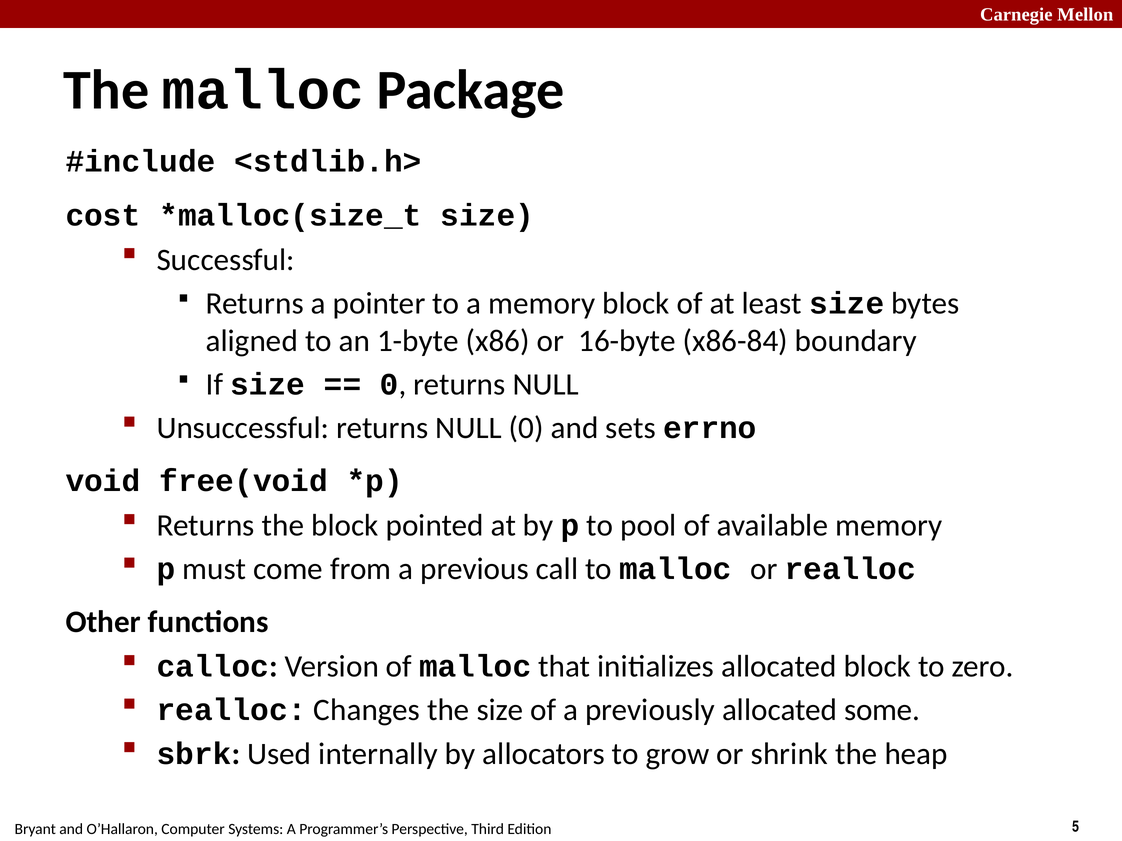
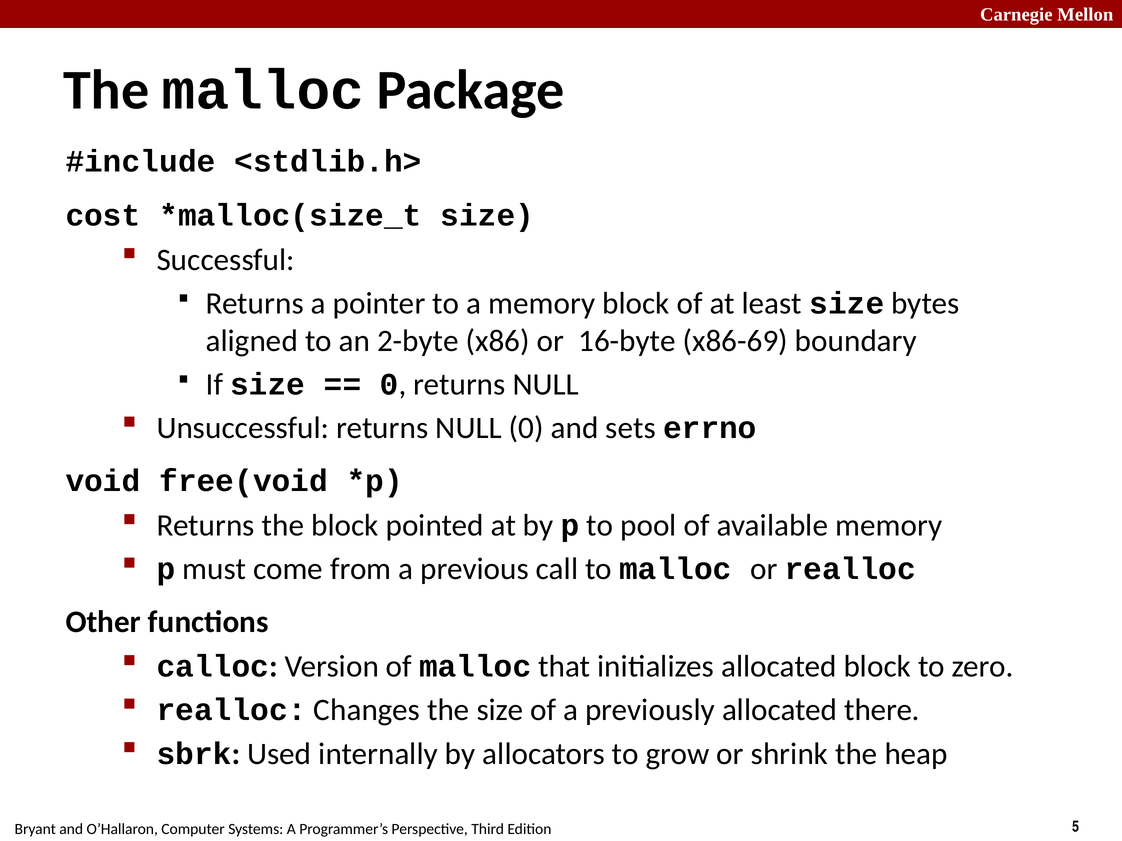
1-byte: 1-byte -> 2-byte (418, 341)
x86-84: x86-84 -> x86-69 (735, 341)
some: some -> there (882, 711)
